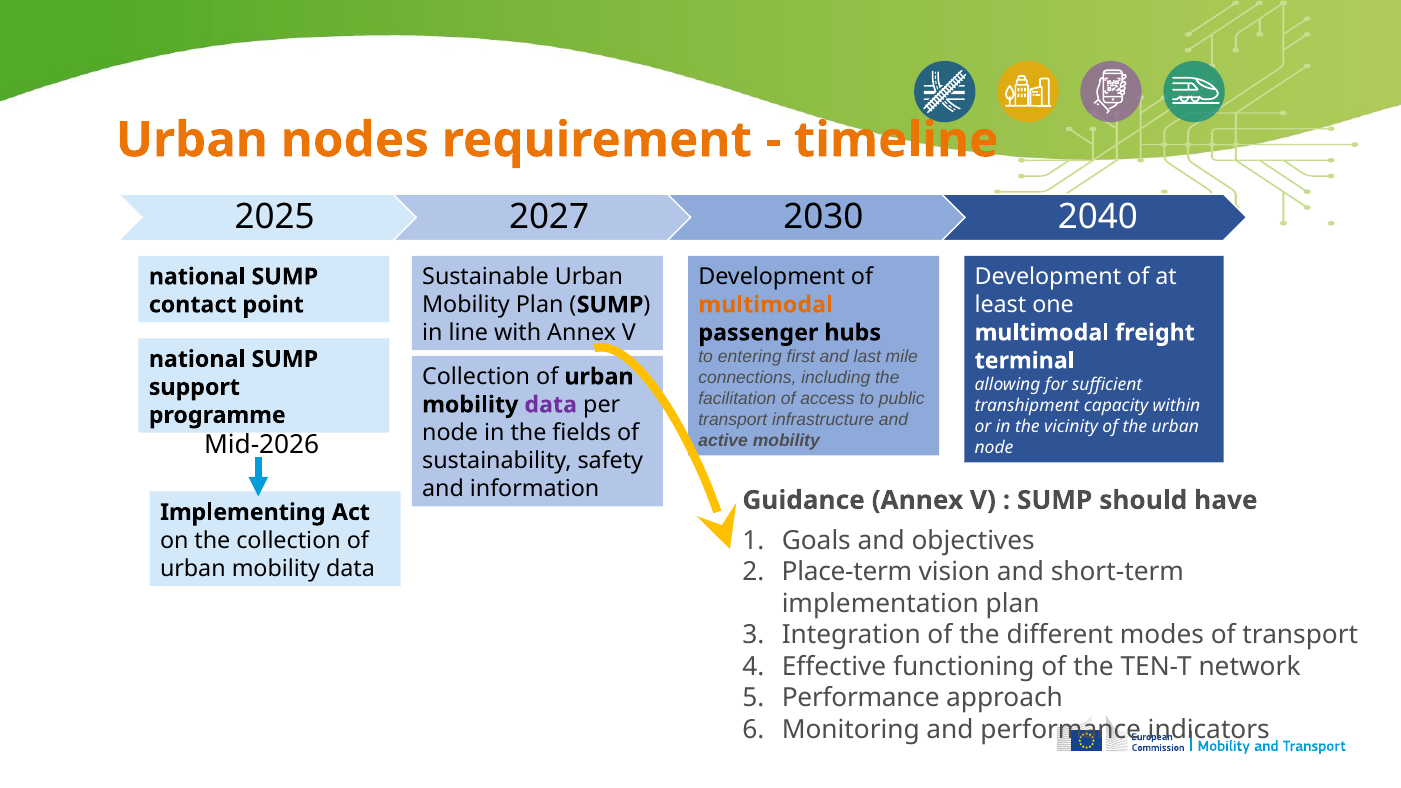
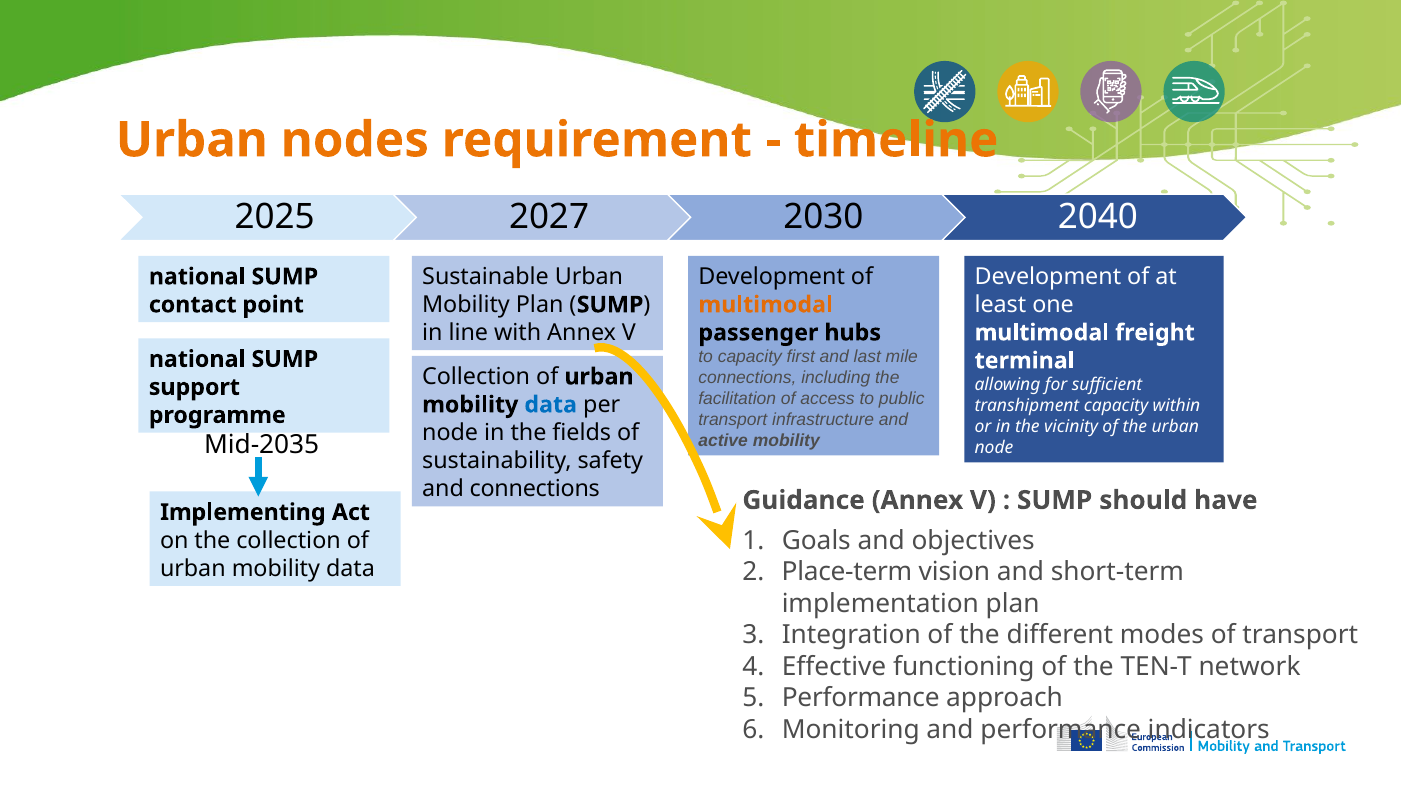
entering: entering -> capacity (750, 357)
data colour: purple -> blue (551, 405)
Mid-2026: Mid-2026 -> Mid-2035 (262, 445)
and information: information -> connections (535, 489)
